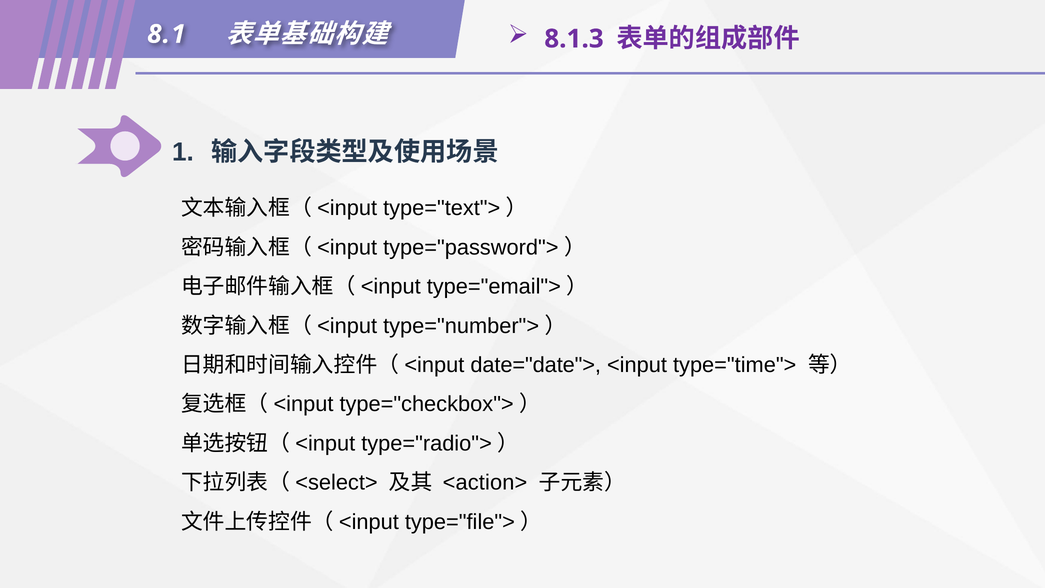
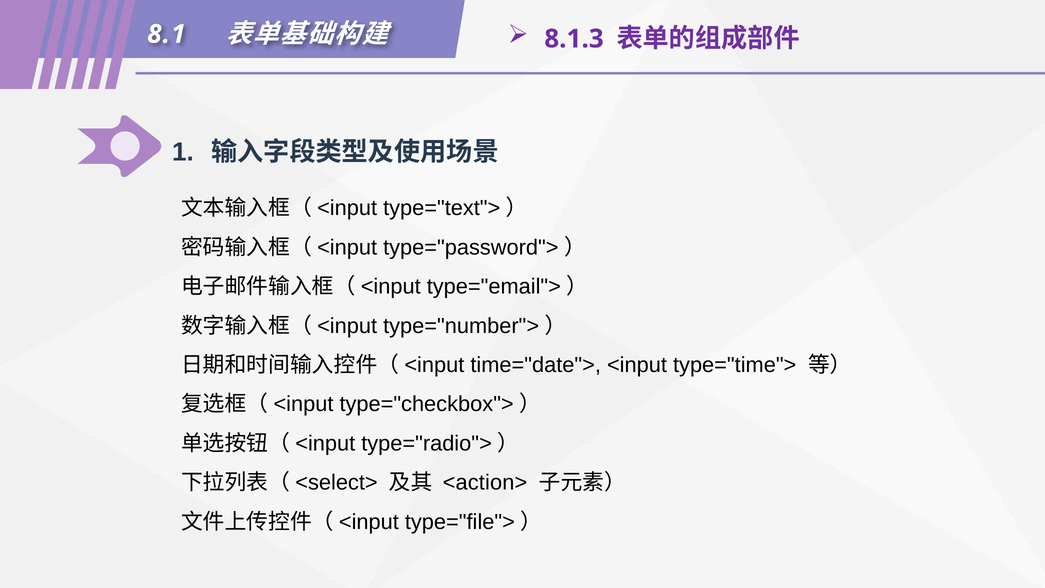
date="date">: date="date"> -> time="date"> (536, 365)
